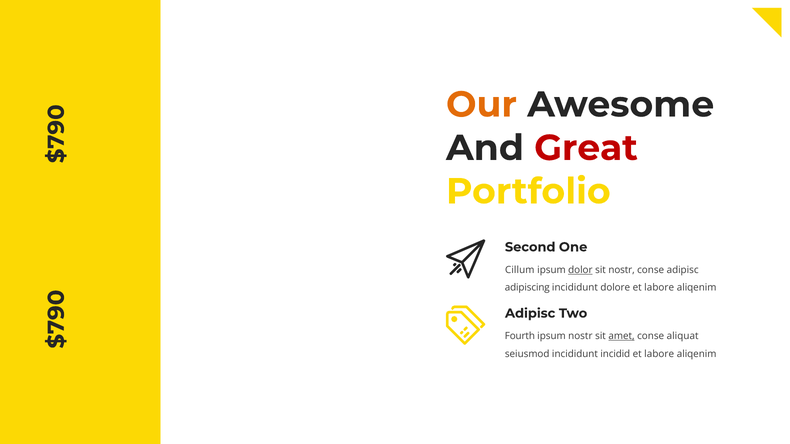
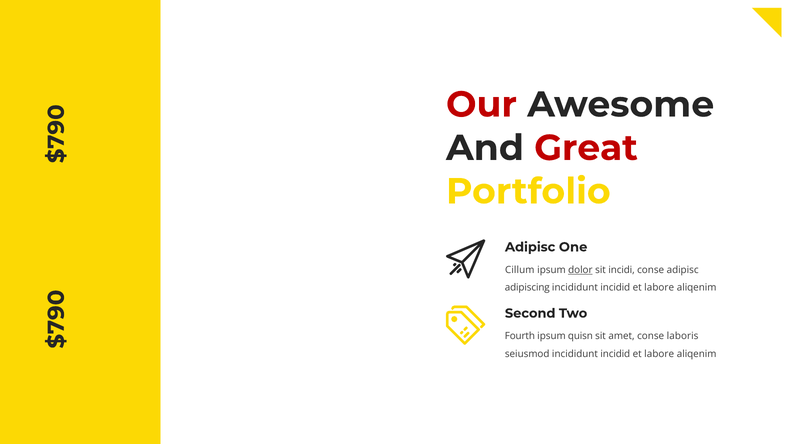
Our colour: orange -> red (482, 105)
Second: Second -> Adipisc (530, 247)
sit nostr: nostr -> incidi (622, 270)
dolore: dolore -> incidid (615, 288)
Adipisc: Adipisc -> Second (530, 314)
ipsum nostr: nostr -> quisn (580, 336)
amet underline: present -> none (622, 336)
aliquat: aliquat -> laboris (683, 336)
